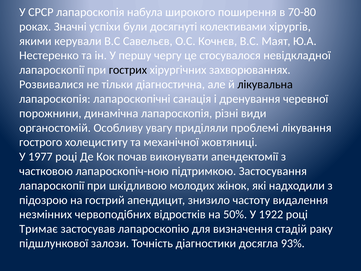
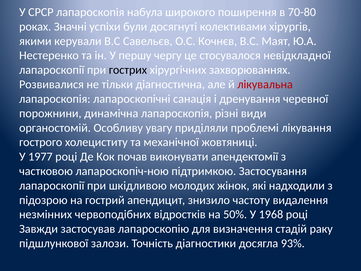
лікувальна colour: black -> red (265, 84)
1922: 1922 -> 1968 (271, 214)
Тримає: Тримає -> Завжди (39, 229)
